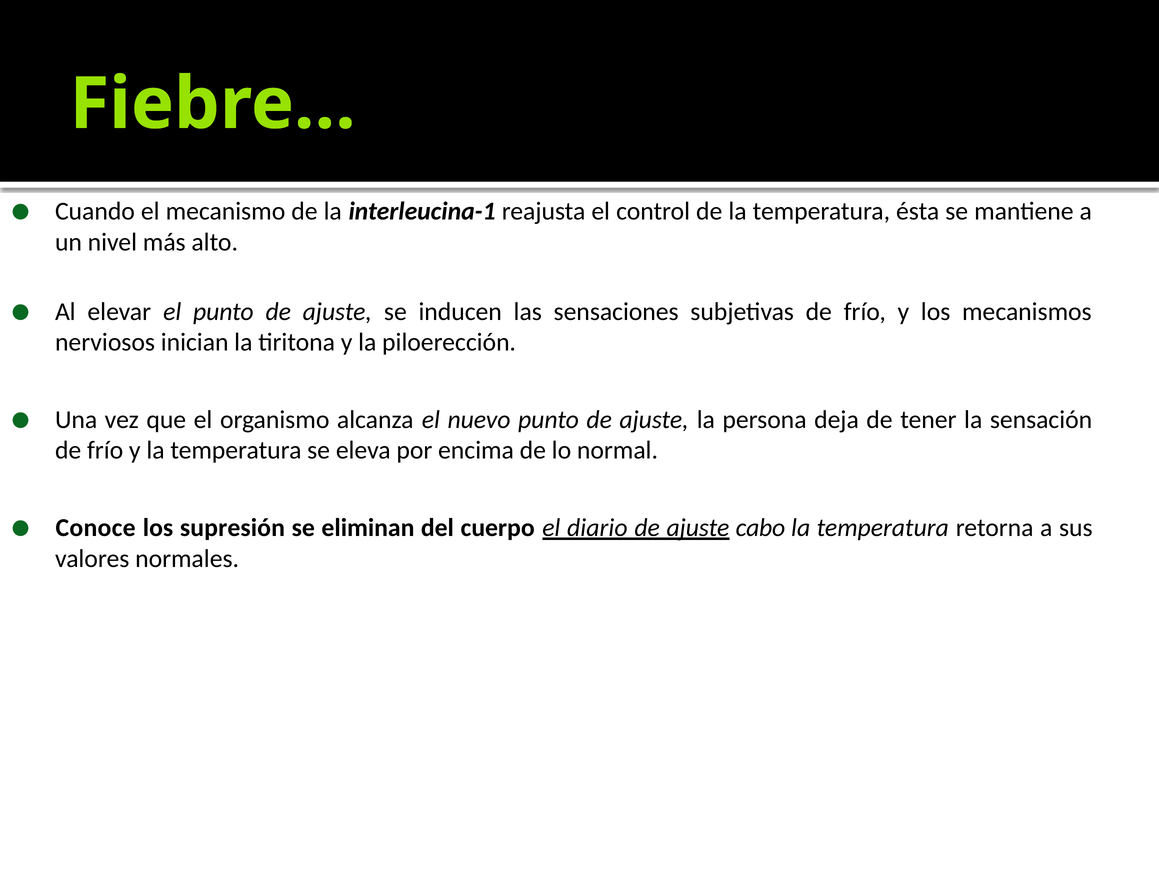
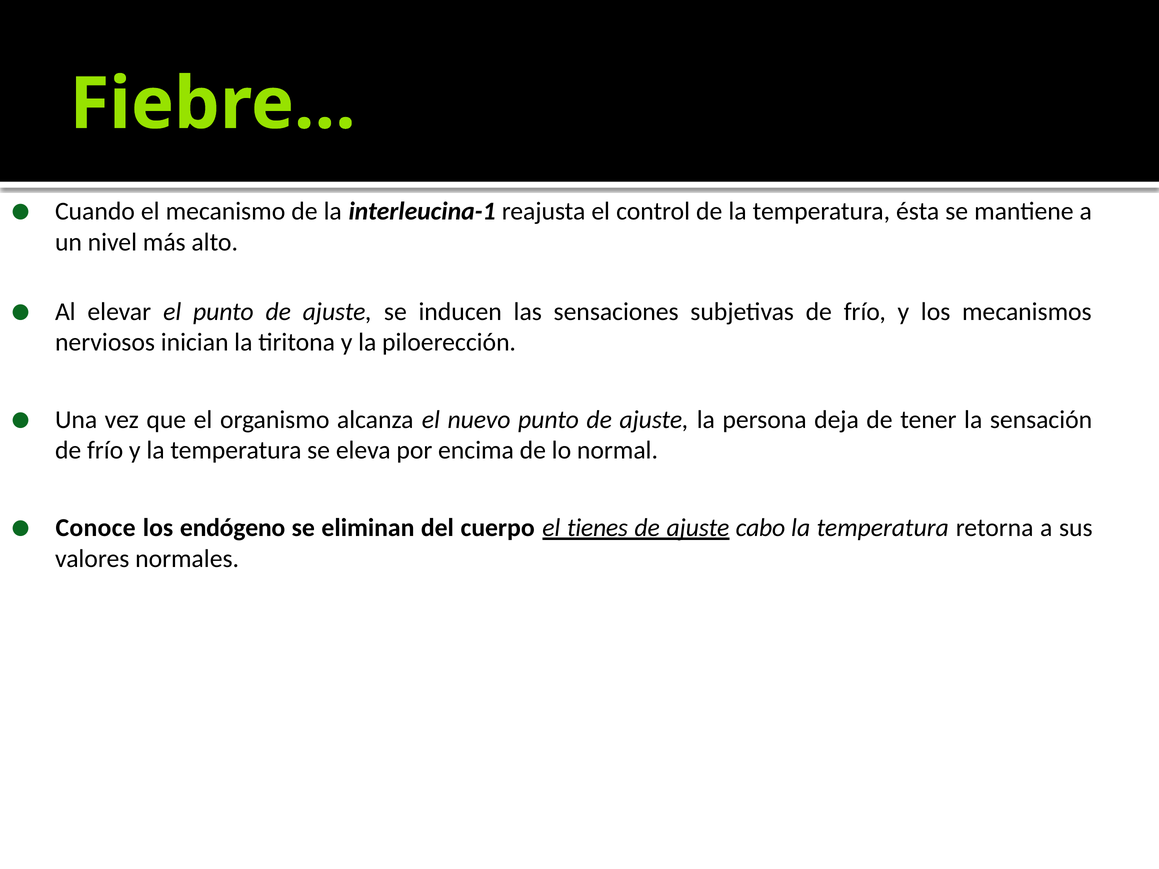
supresión: supresión -> endógeno (233, 528)
diario: diario -> tienes (598, 528)
